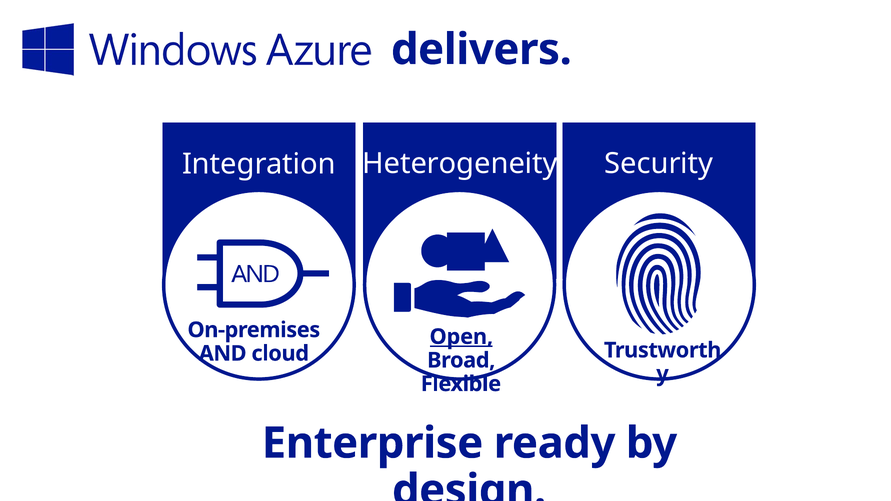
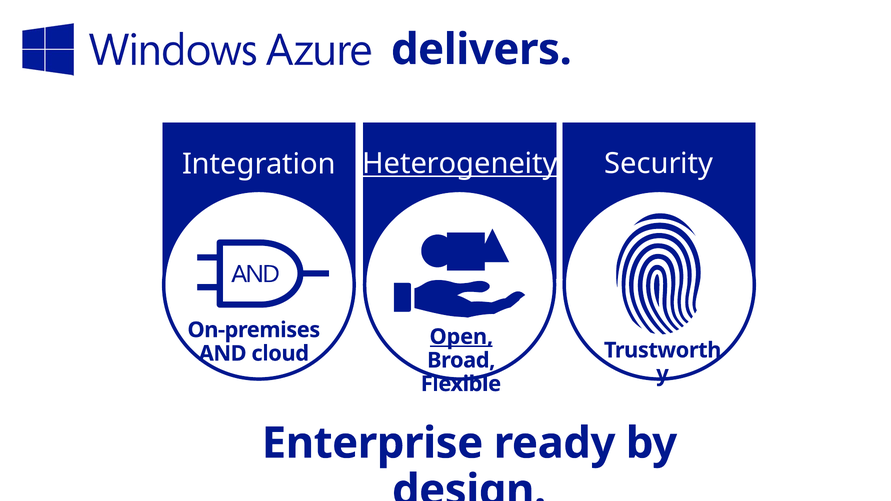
Heterogeneity underline: none -> present (460, 164)
